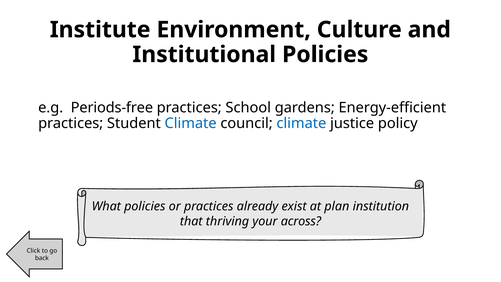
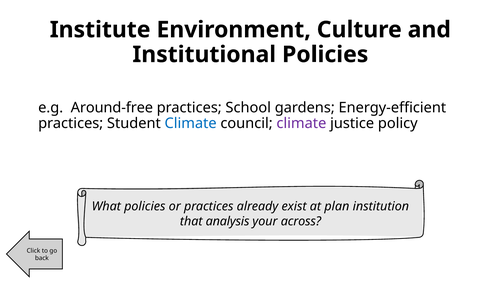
Periods-free: Periods-free -> Around-free (112, 107)
climate colour: blue -> purple (301, 123)
thriving: thriving -> analysis (228, 221)
